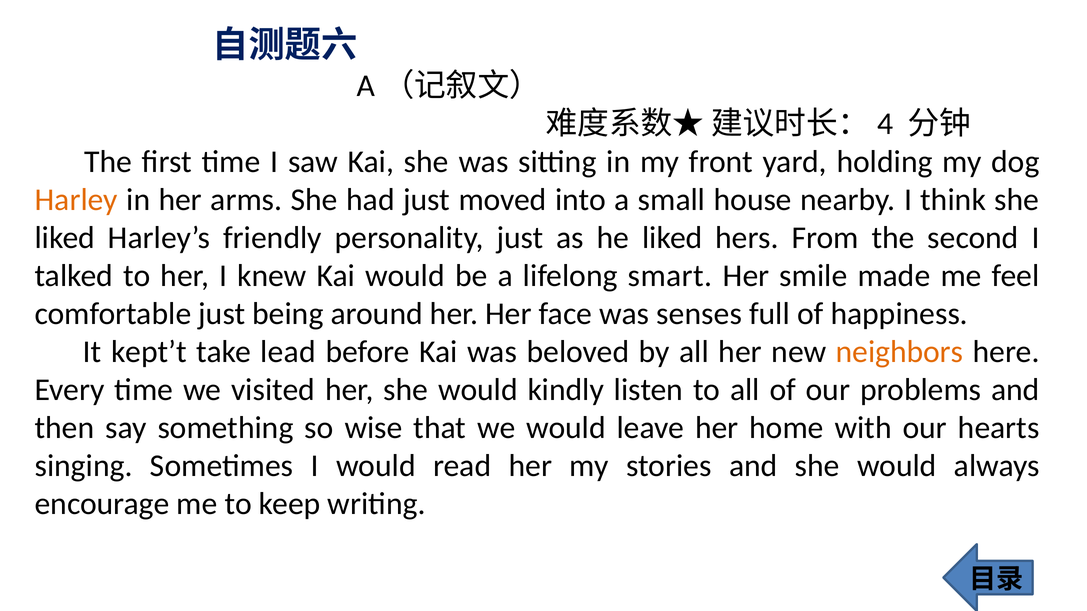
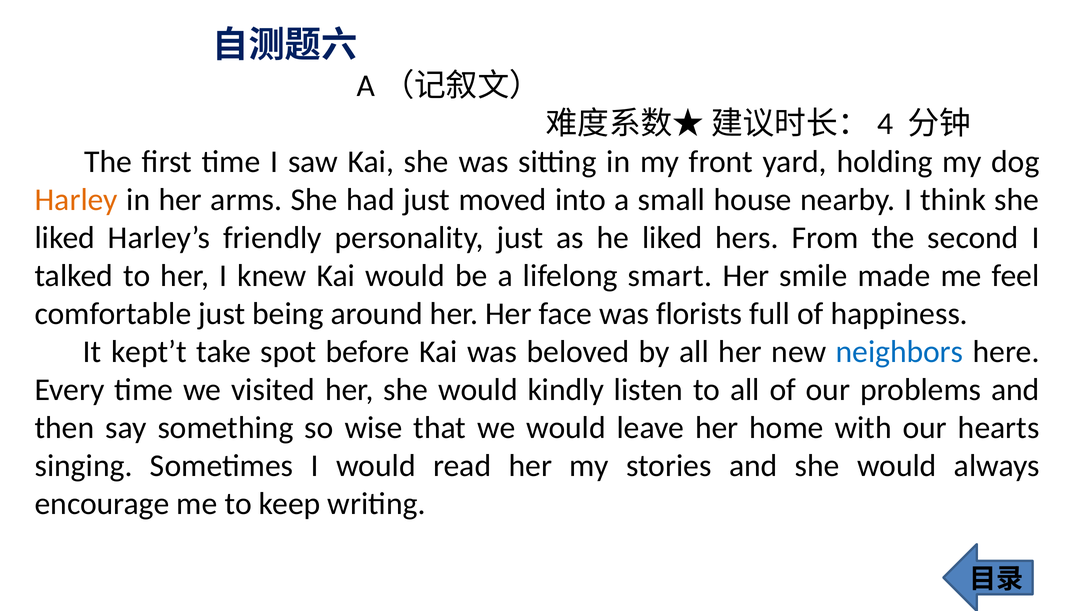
senses: senses -> florists (699, 314)
lead: lead -> spot (288, 352)
neighbors colour: orange -> blue (900, 352)
